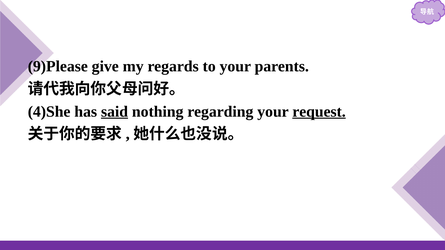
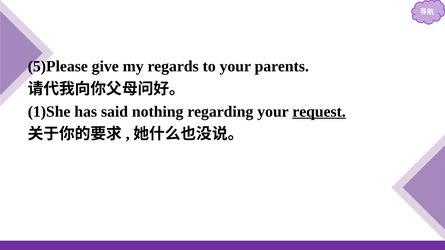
9)Please: 9)Please -> 5)Please (58, 66)
4)She: 4)She -> 1)She (49, 112)
said underline: present -> none (115, 112)
